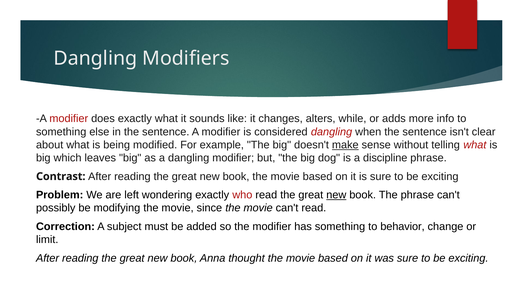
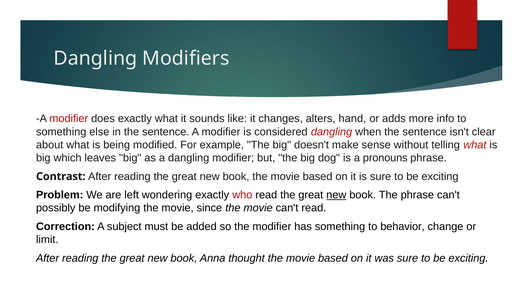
while: while -> hand (352, 119)
make underline: present -> none (345, 145)
discipline: discipline -> pronouns (385, 158)
